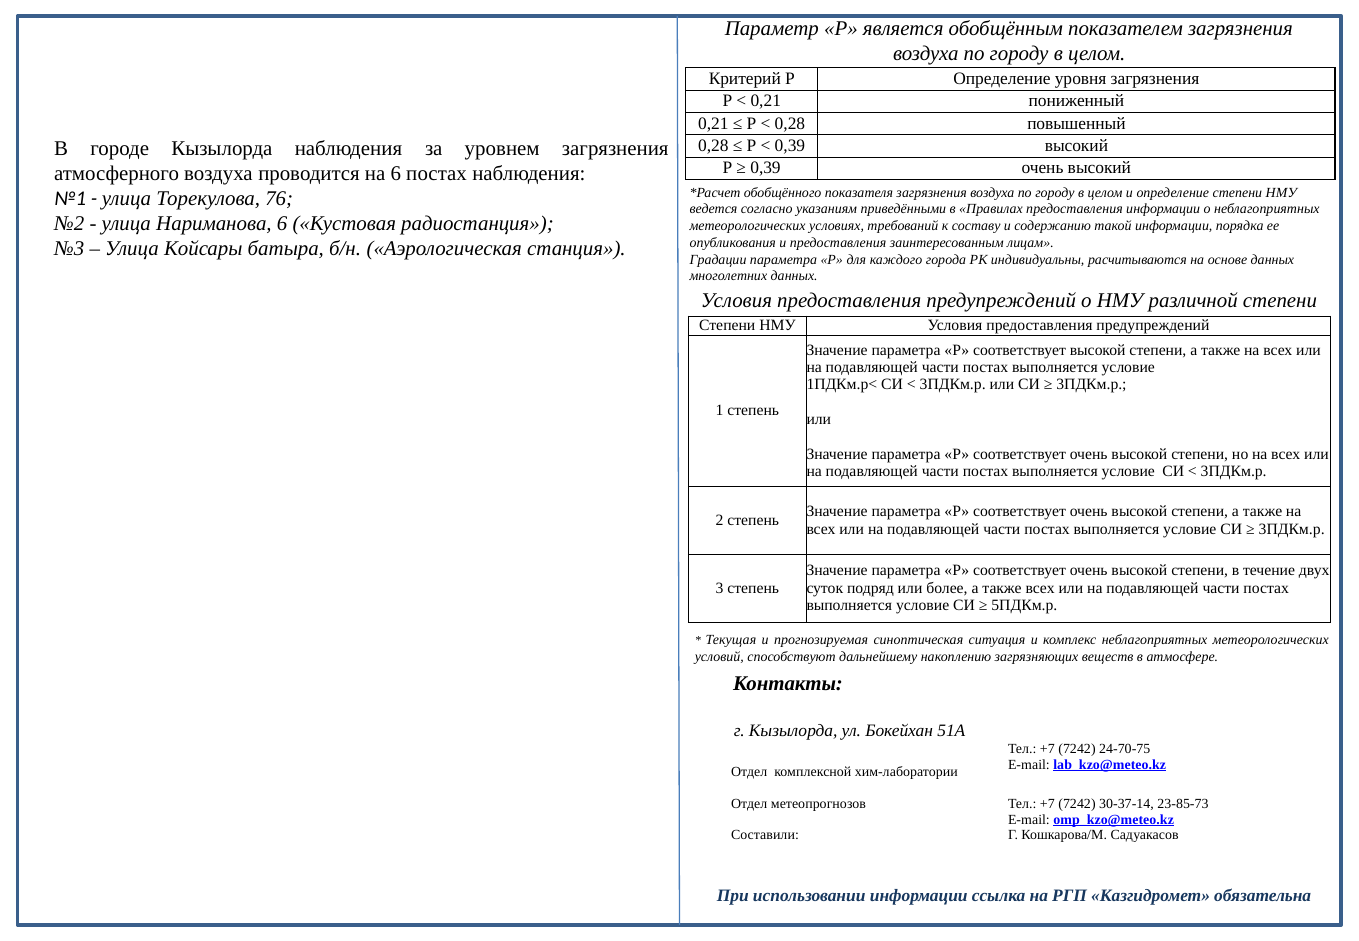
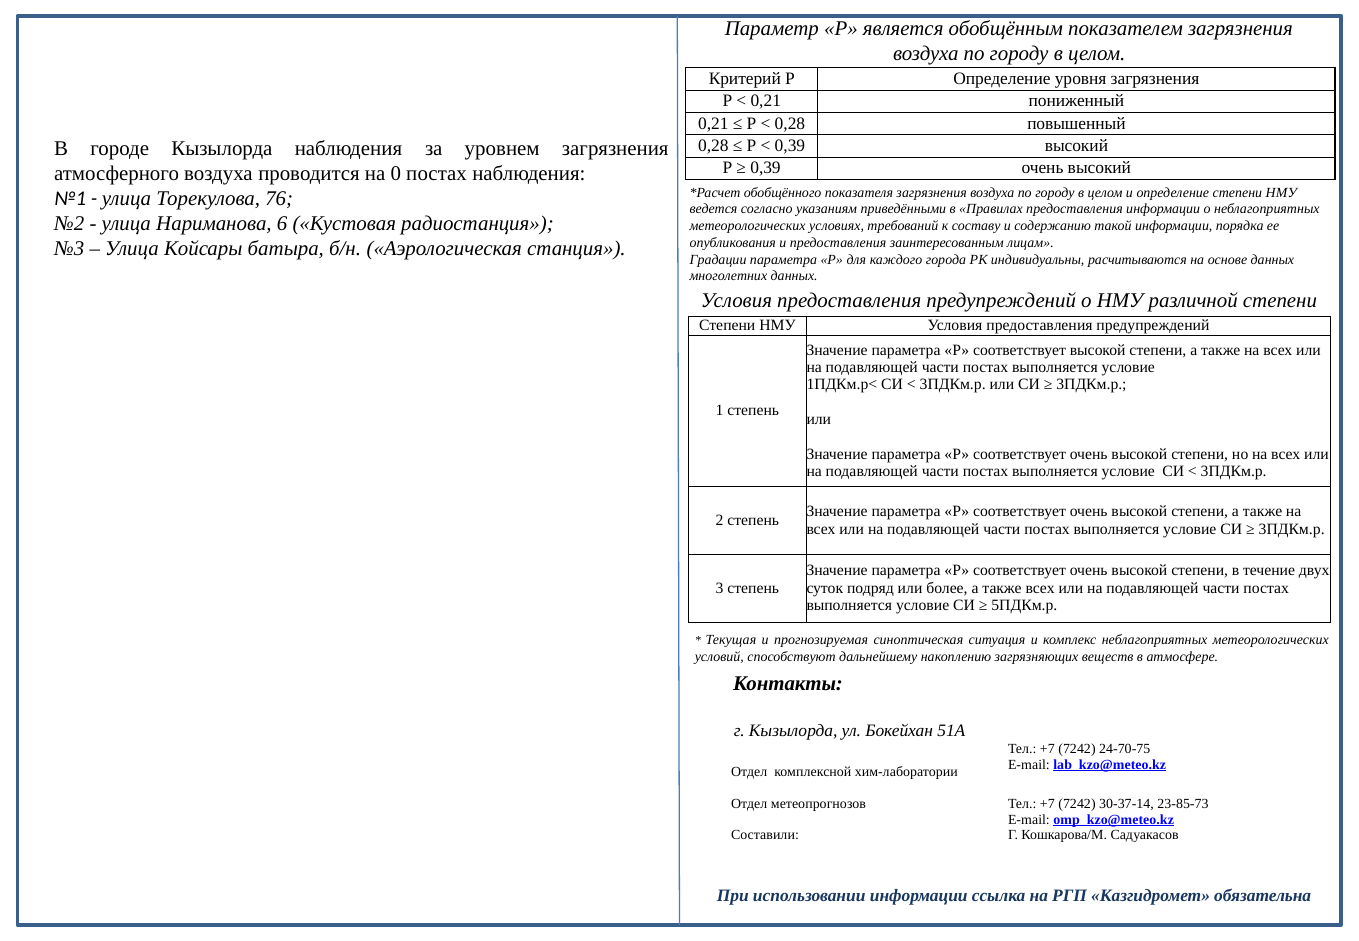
на 6: 6 -> 0 (396, 173)
